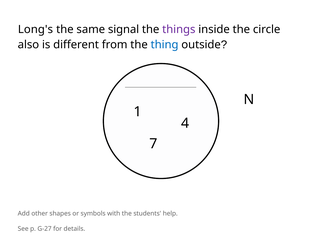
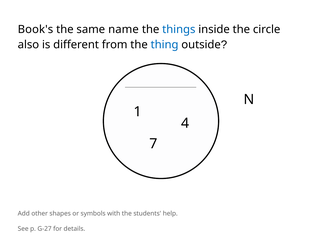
Long's: Long's -> Book's (35, 29)
signal: signal -> name (123, 29)
things colour: purple -> blue (179, 29)
